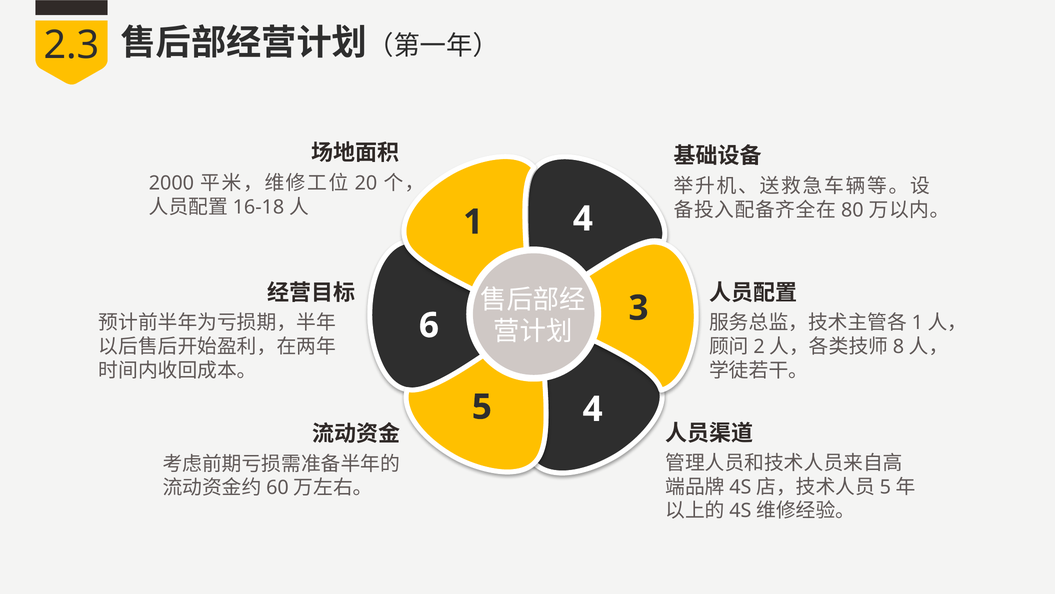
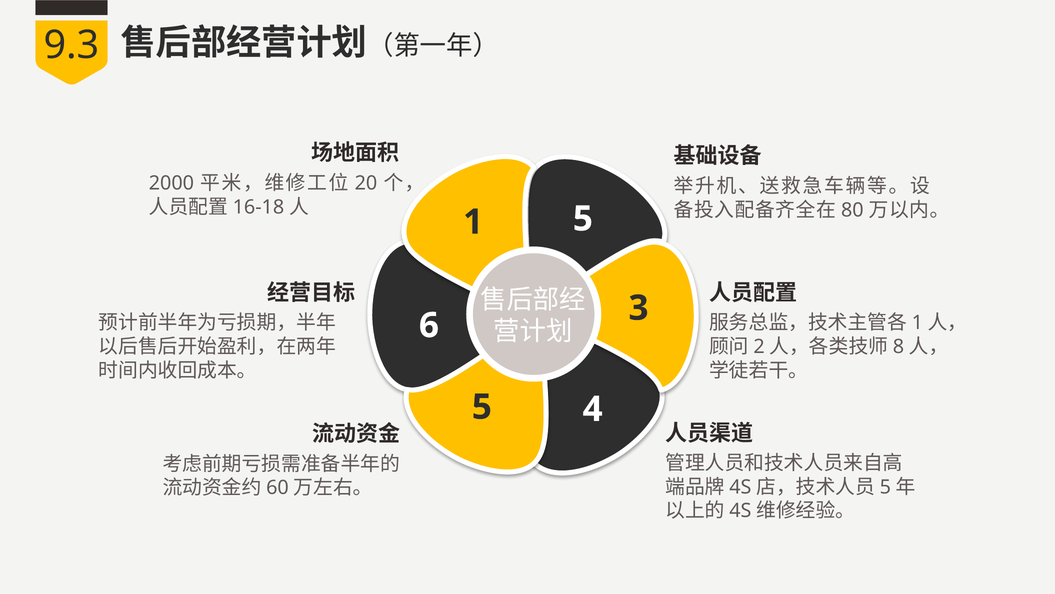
2.3: 2.3 -> 9.3 (72, 45)
1 4: 4 -> 5 (583, 219)
